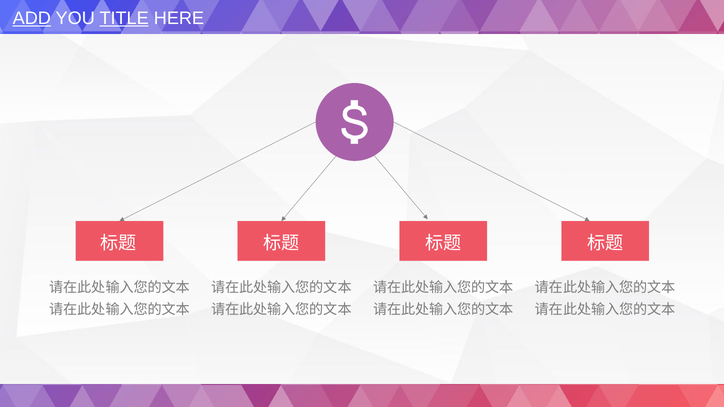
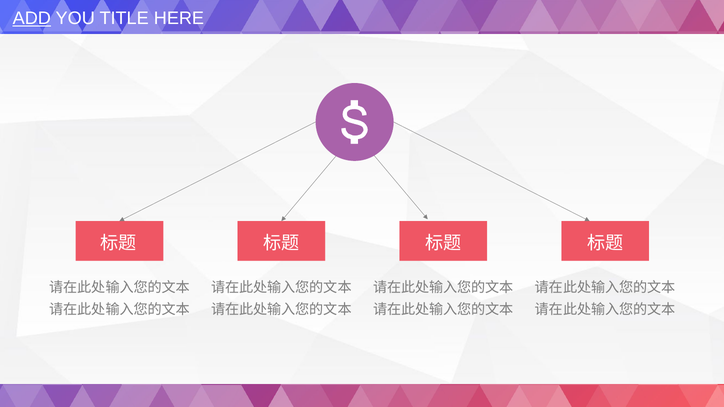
TITLE underline: present -> none (124, 18)
